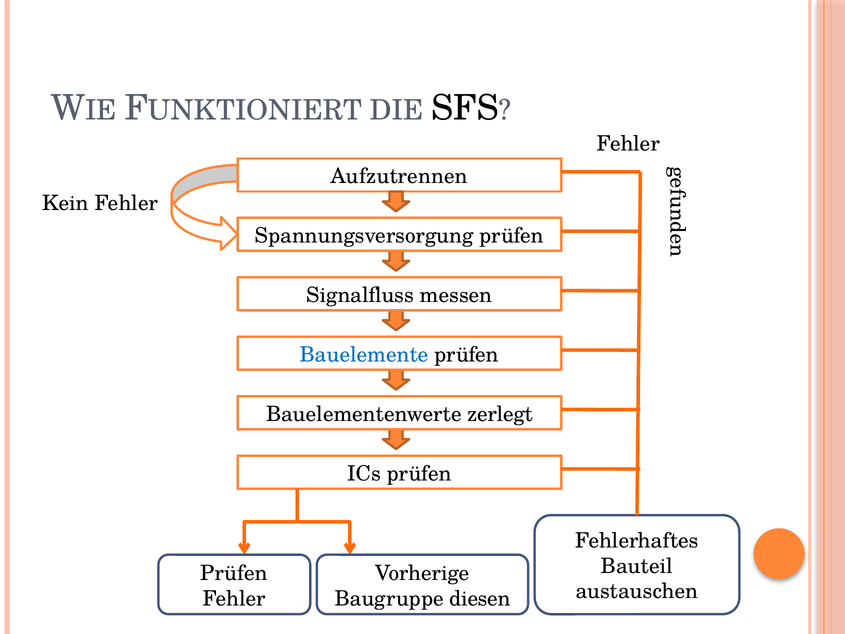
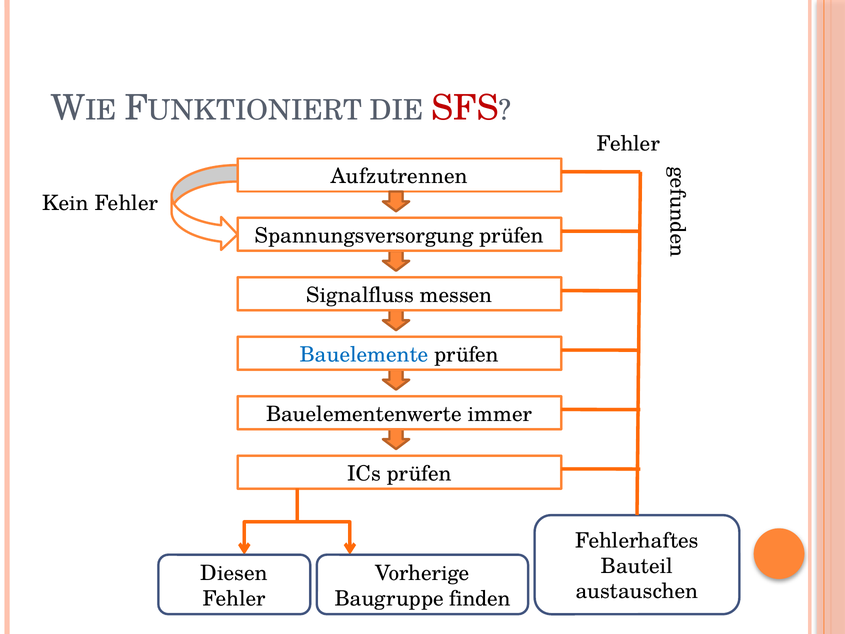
SFS colour: black -> red (465, 108)
zerlegt: zerlegt -> immer (500, 414)
Prüfen: Prüfen -> Diesen (234, 573)
diesen: diesen -> finden (480, 598)
